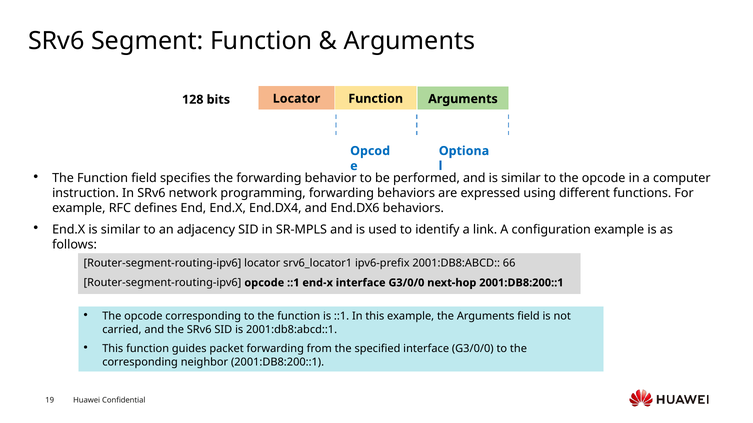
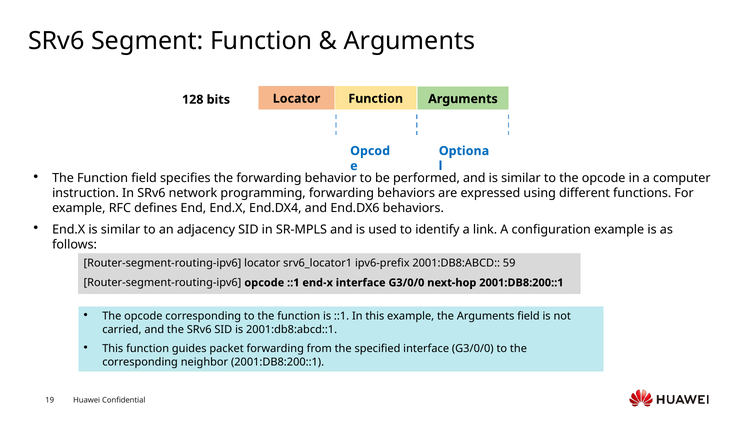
66: 66 -> 59 (509, 264)
